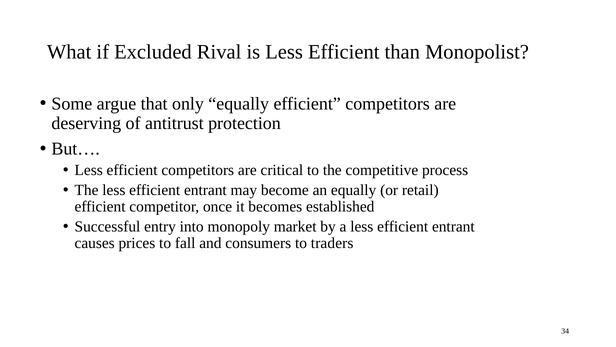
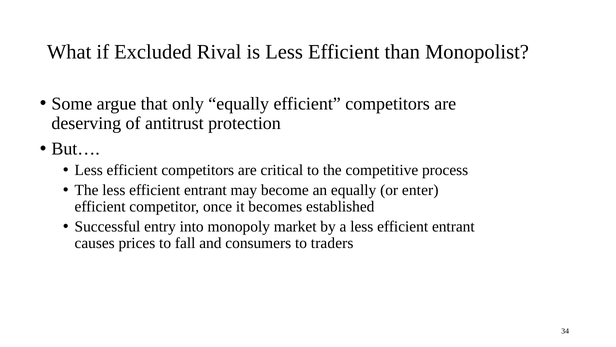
retail: retail -> enter (420, 190)
